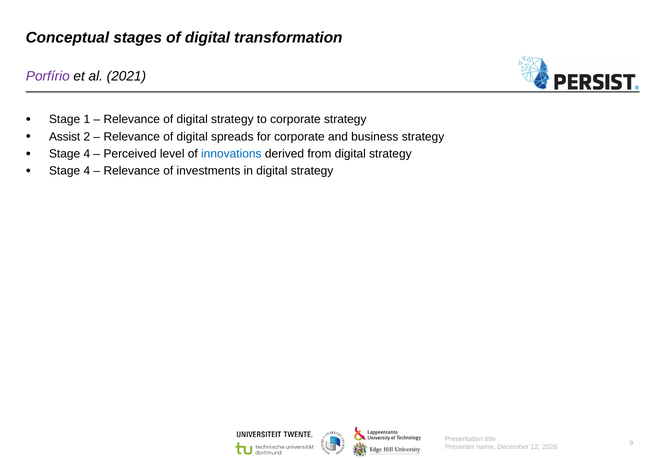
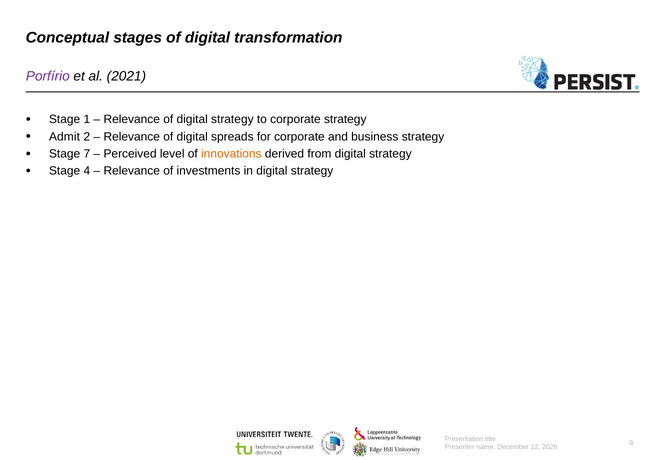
Assist: Assist -> Admit (65, 137)
4: 4 -> 7 (87, 154)
innovations colour: blue -> orange (231, 154)
